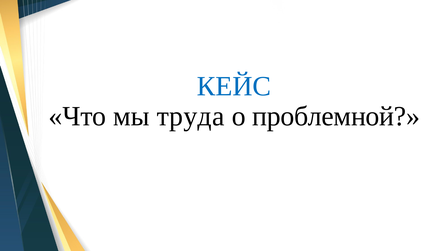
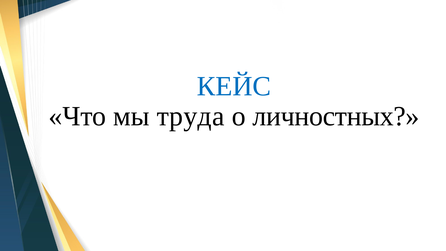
проблемной: проблемной -> личностных (336, 116)
